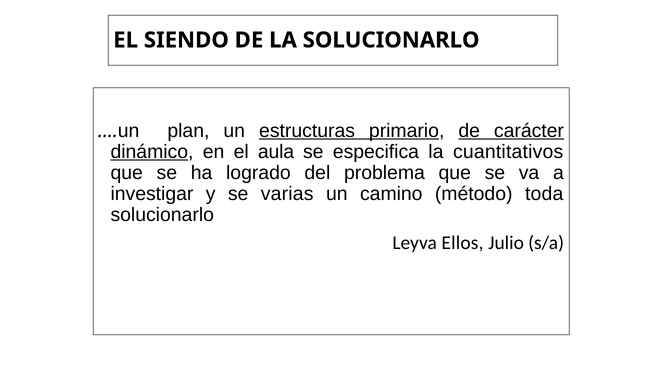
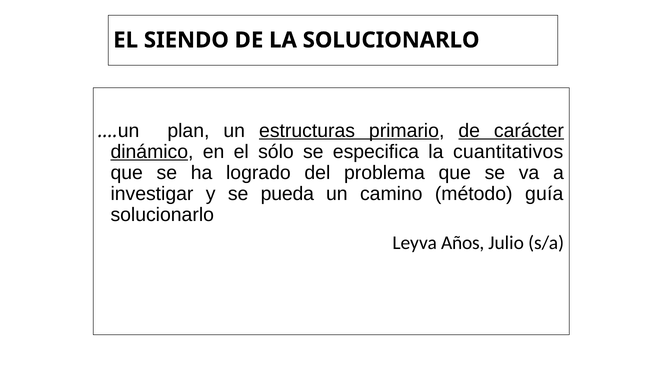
aula: aula -> sólo (276, 152)
varias: varias -> pueda (287, 194)
toda: toda -> guía (544, 194)
Ellos: Ellos -> Años (463, 242)
